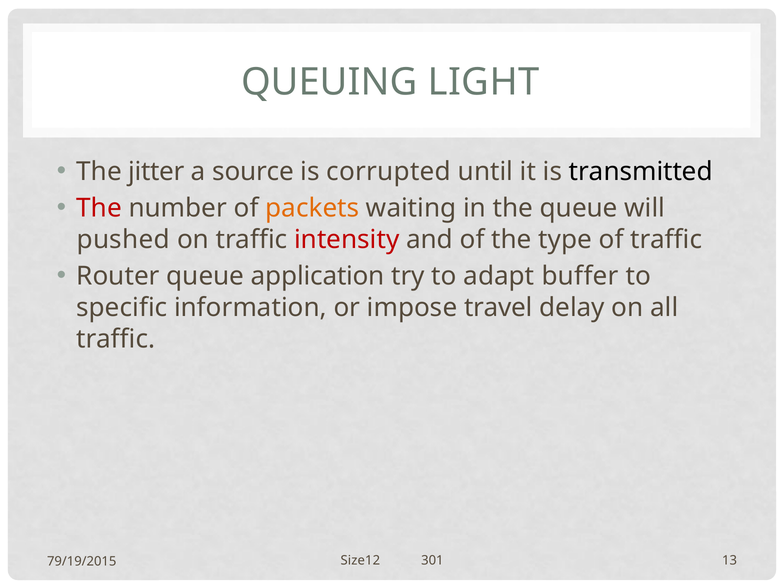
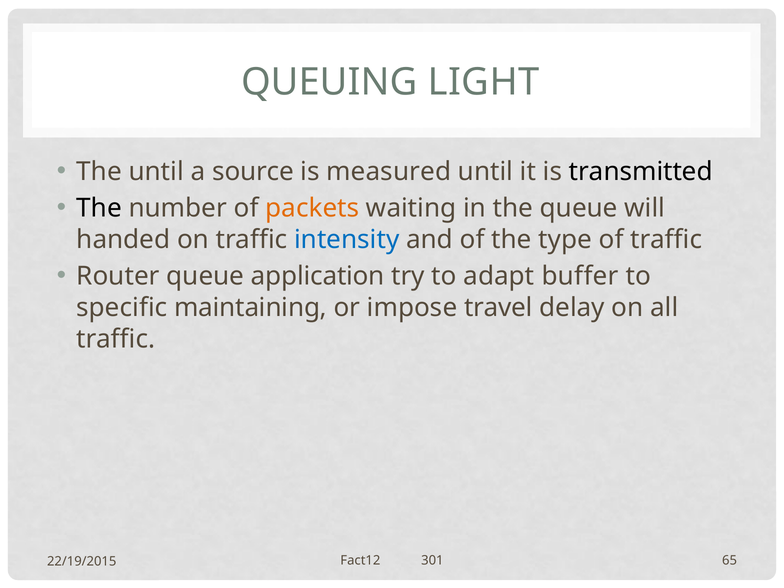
The jitter: jitter -> until (156, 172)
corrupted: corrupted -> measured (389, 172)
The colour: red -> black (99, 208)
pushed: pushed -> handed (123, 240)
intensity colour: red -> blue (347, 240)
information: information -> maintaining (250, 308)
Size12: Size12 -> Fact12 (360, 560)
13: 13 -> 65 (730, 560)
79/19/2015: 79/19/2015 -> 22/19/2015 (82, 562)
